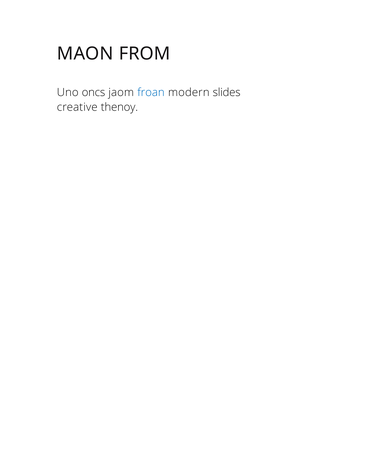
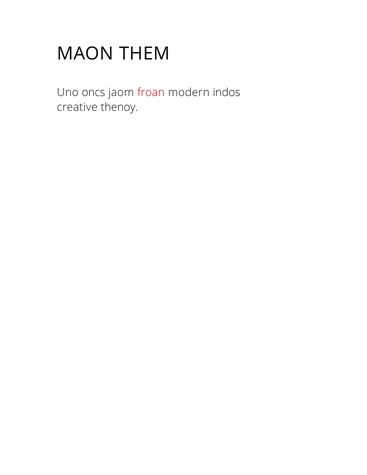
FROM: FROM -> THEM (144, 54)
froan colour: blue -> red (151, 92)
slides: slides -> indos (227, 92)
